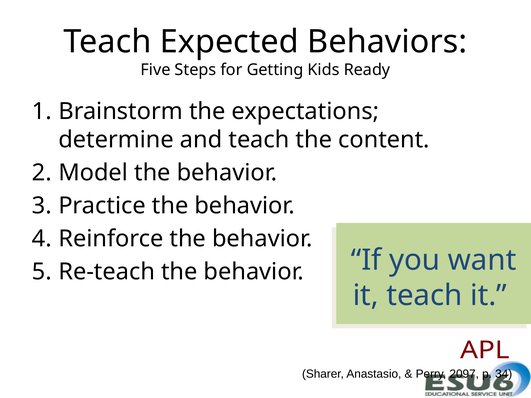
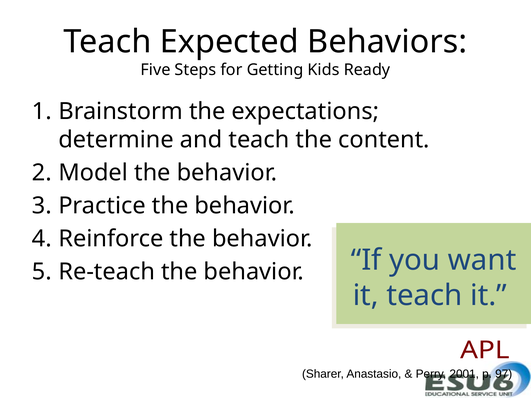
2097: 2097 -> 2001 (464, 374)
34: 34 -> 97 (504, 374)
